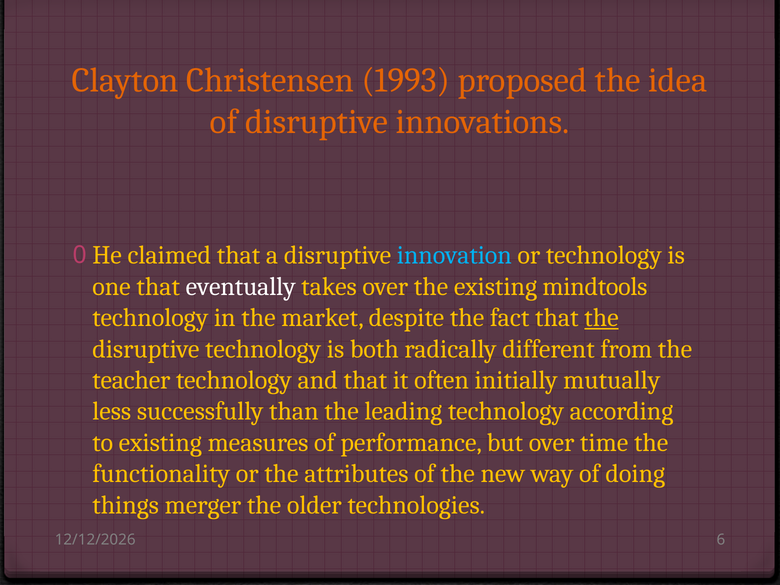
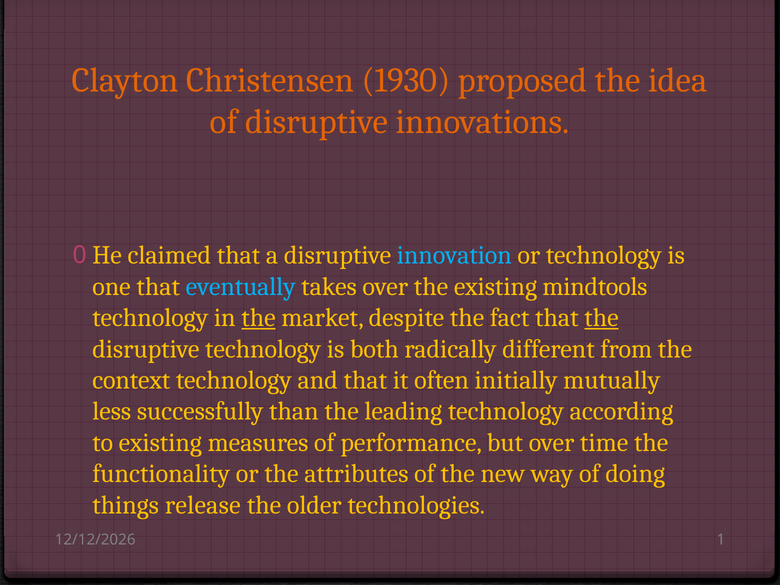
1993: 1993 -> 1930 (406, 80)
eventually colour: white -> light blue (241, 287)
the underline: none -> present (259, 318)
teacher: teacher -> context (131, 380)
merger: merger -> release (203, 505)
6: 6 -> 1 (721, 540)
